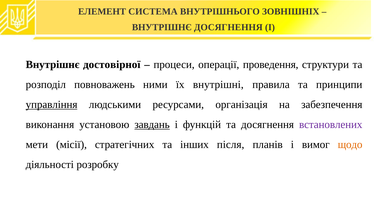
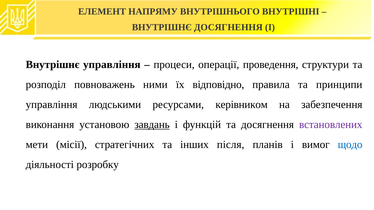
СИСТЕМА: СИСТЕМА -> НАПРЯМУ (153, 12)
ЗОВНІШНІХ: ЗОВНІШНІХ -> ВНУТРІШНІ (291, 12)
Внутрішнє достовірної: достовірної -> управління (112, 65)
внутрішні: внутрішні -> відповідно (218, 85)
управління underline: present -> none (52, 105)
організація: організація -> керівником (242, 105)
щодо colour: orange -> blue (350, 145)
